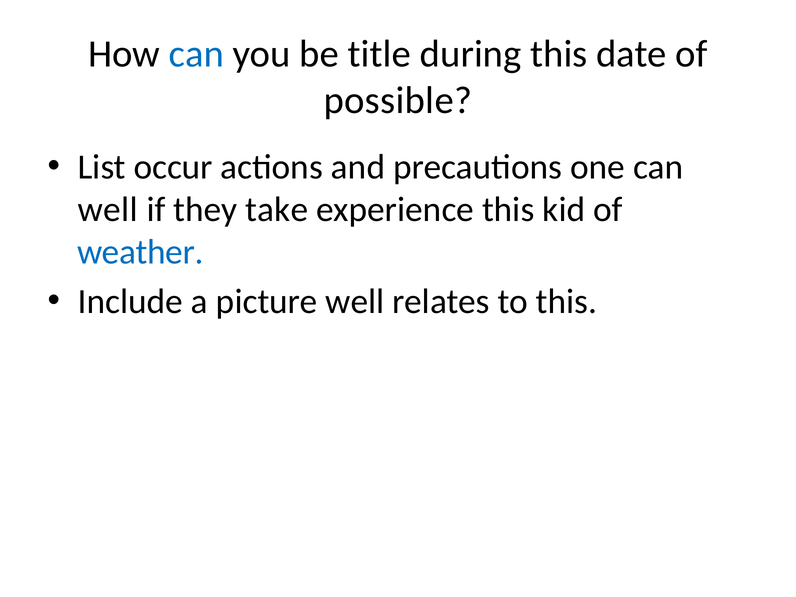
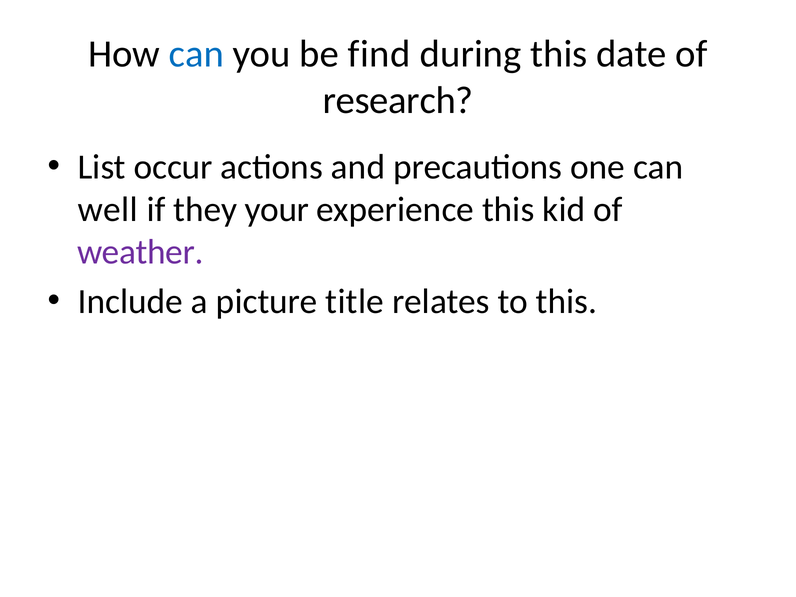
title: title -> find (379, 54)
possible: possible -> research (398, 100)
take: take -> your (277, 209)
weather colour: blue -> purple (140, 252)
picture well: well -> title (355, 301)
